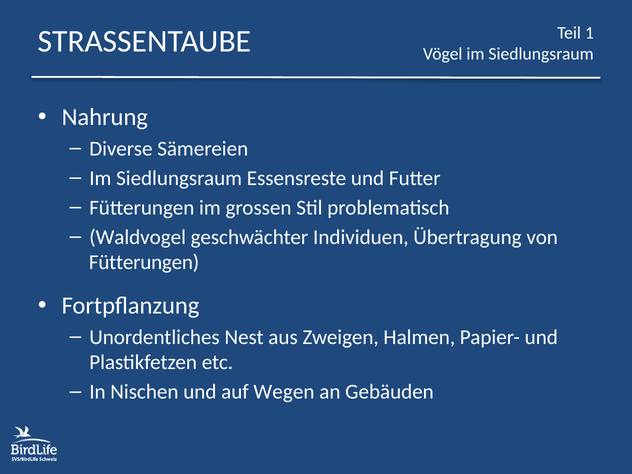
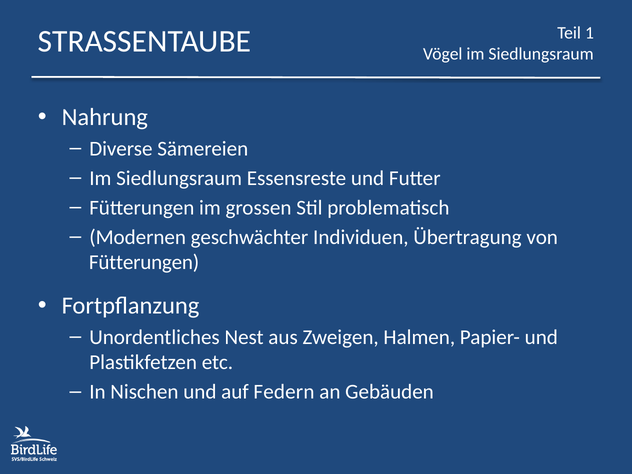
Waldvogel: Waldvogel -> Modernen (138, 237)
Wegen: Wegen -> Federn (284, 392)
